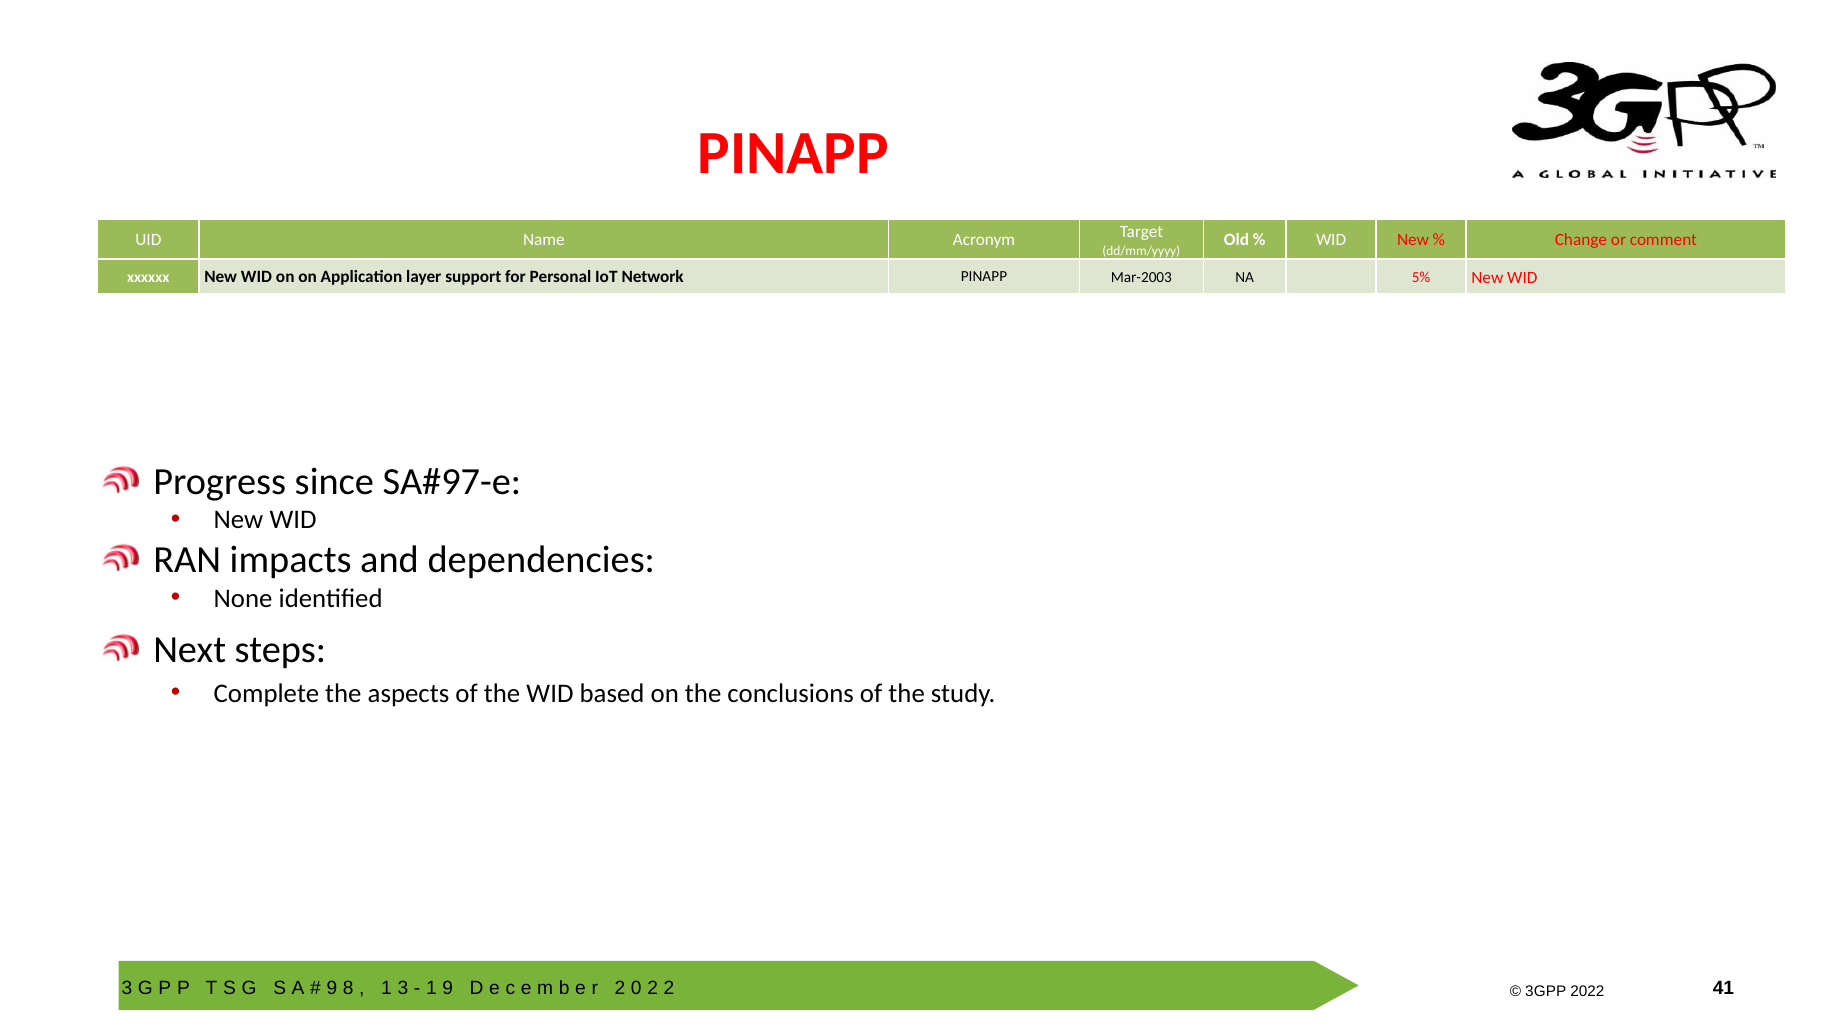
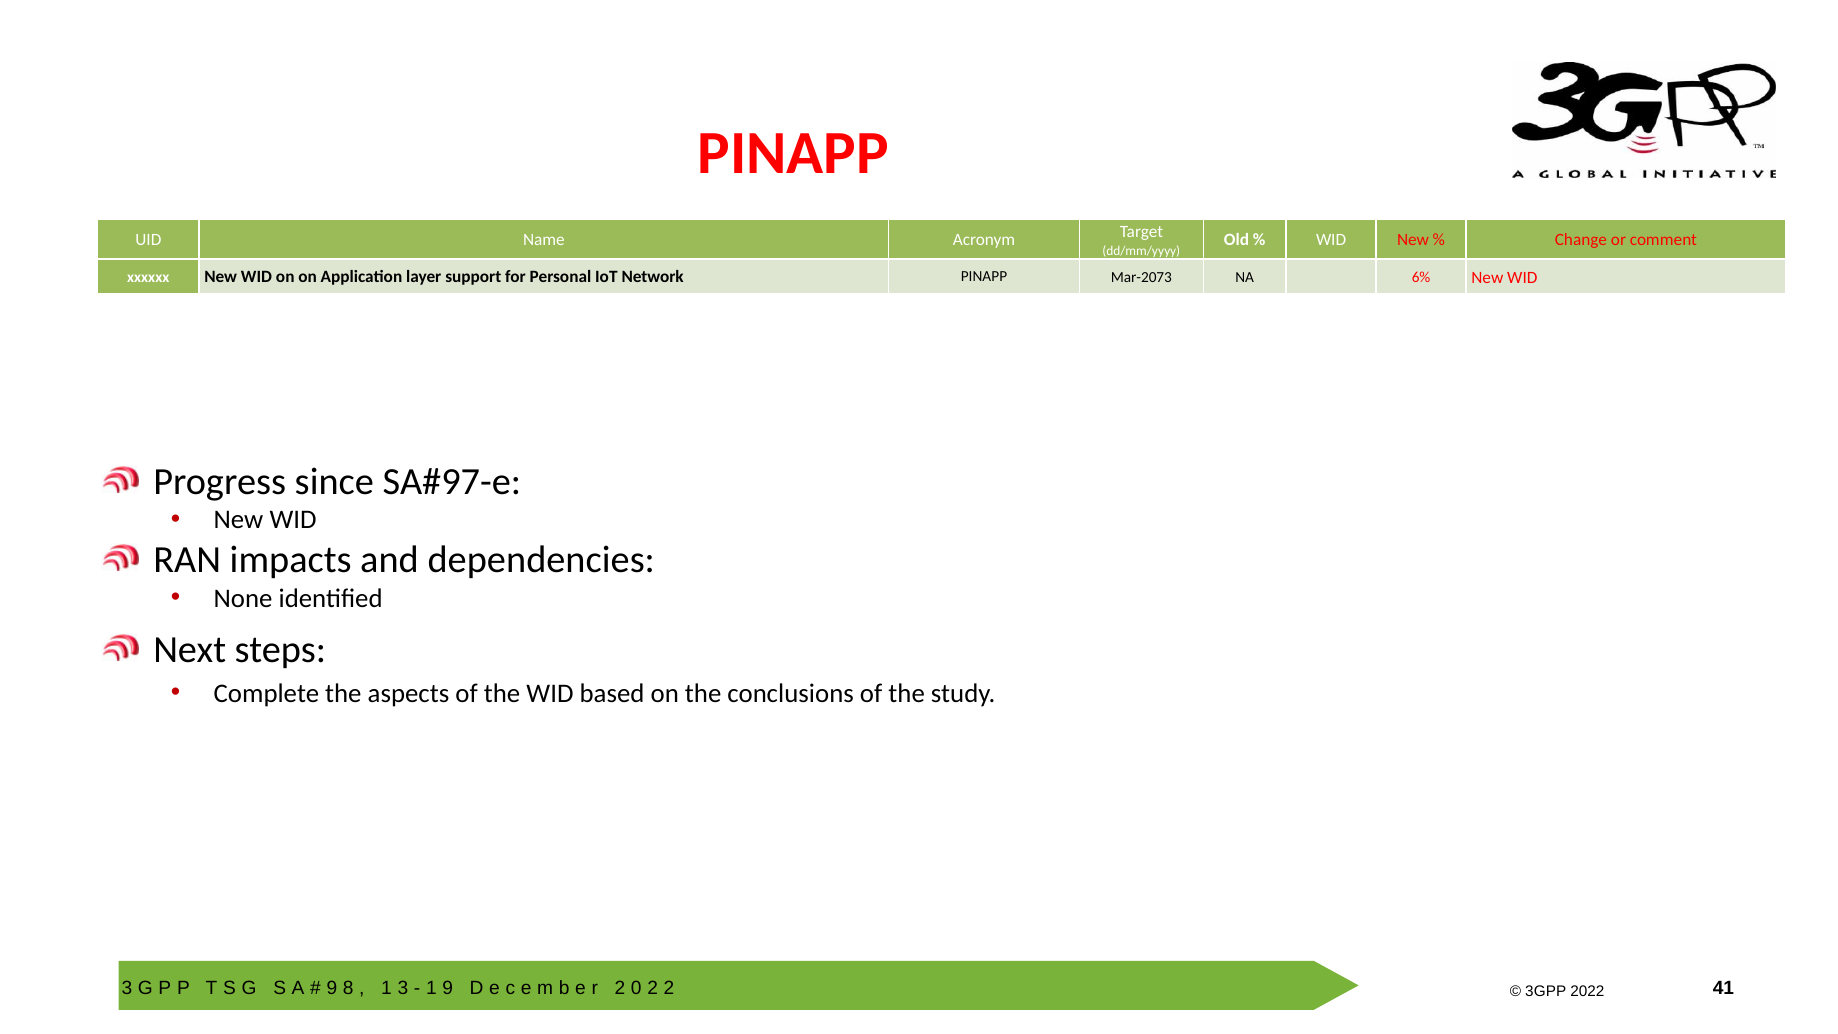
Mar-2003: Mar-2003 -> Mar-2073 (1141, 277)
5%: 5% -> 6% (1421, 277)
